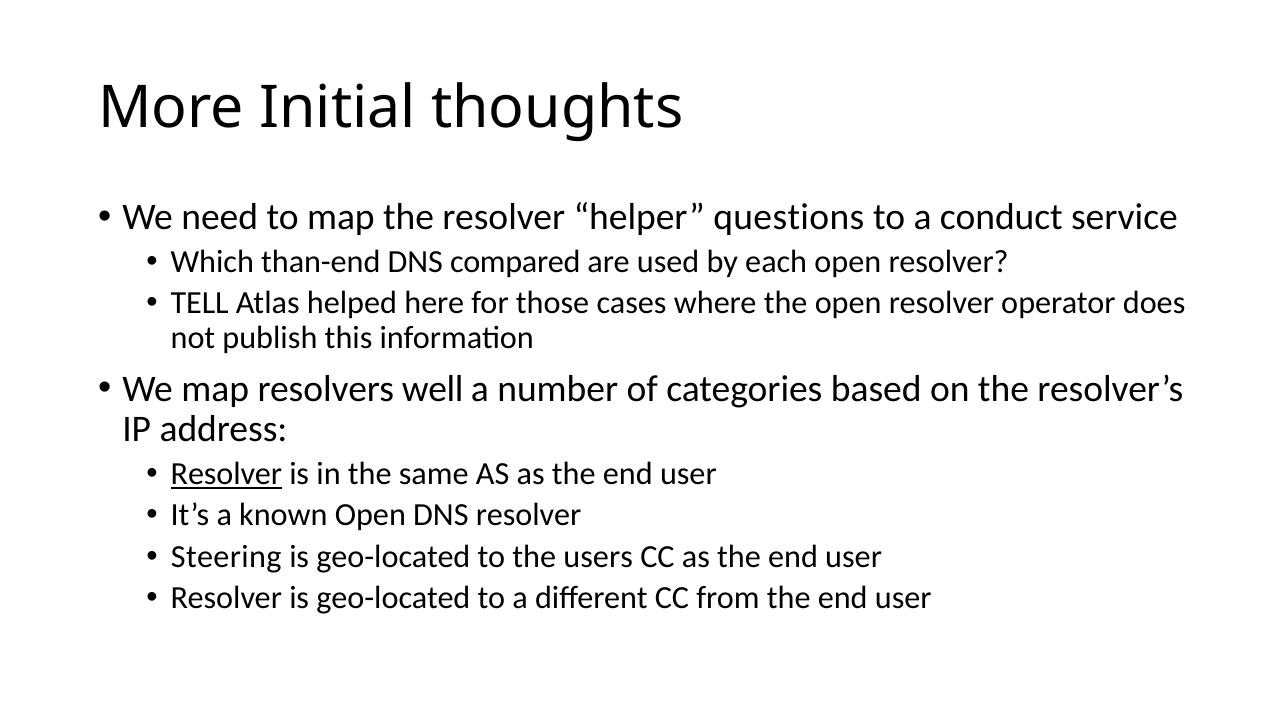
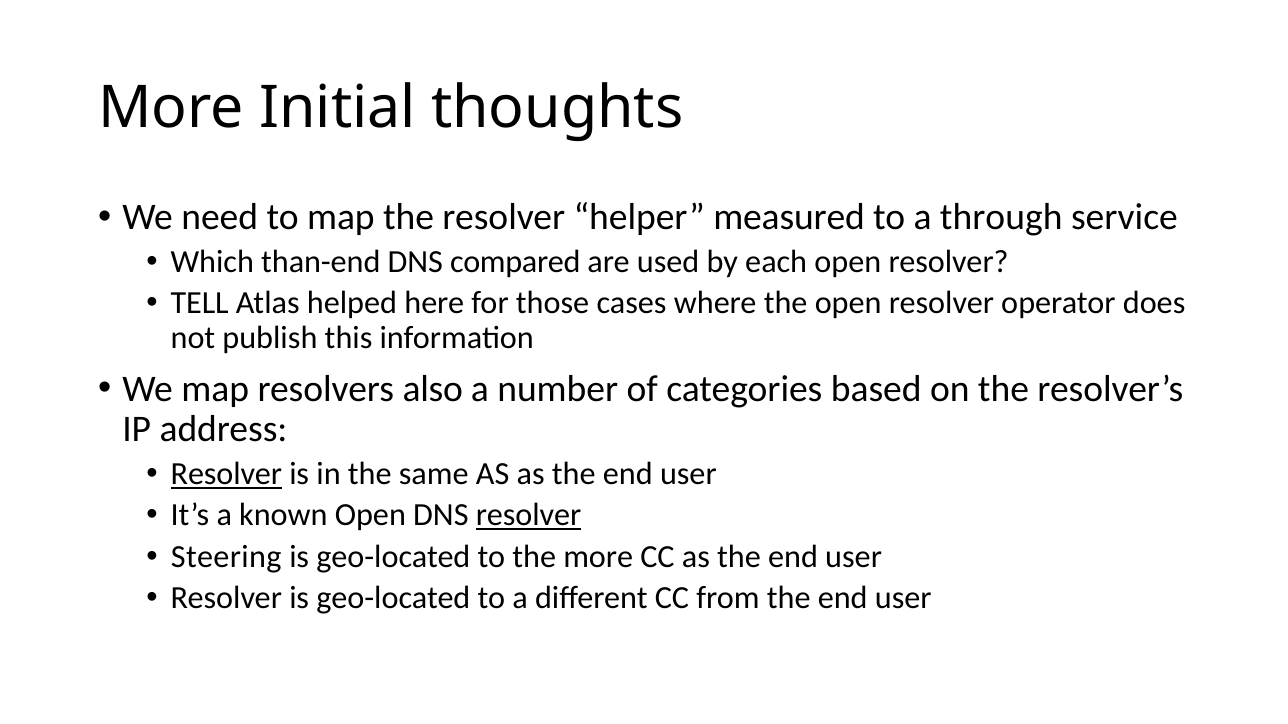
questions: questions -> measured (789, 218)
conduct: conduct -> through (1001, 218)
well: well -> also (433, 389)
resolver underline: none -> present (529, 516)
the users: users -> more (598, 557)
